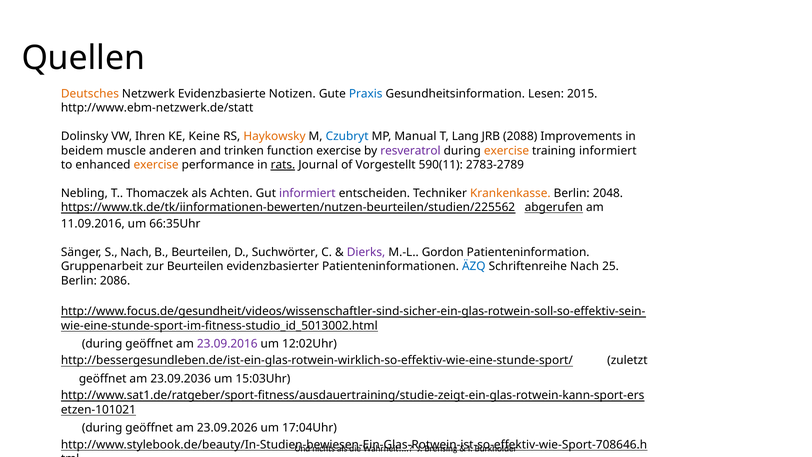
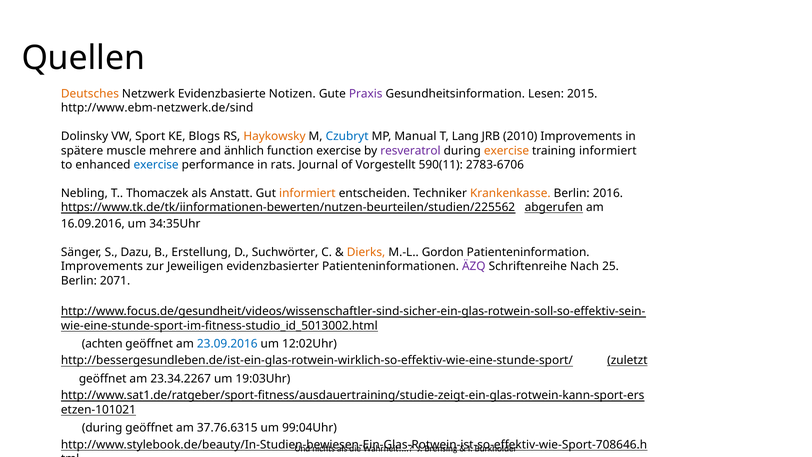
Praxis colour: blue -> purple (366, 94)
http://www.ebm-netzwerk.de/statt: http://www.ebm-netzwerk.de/statt -> http://www.ebm-netzwerk.de/sind (157, 108)
Ihren: Ihren -> Sport (150, 136)
Keine: Keine -> Blogs (204, 136)
2088: 2088 -> 2010 (520, 136)
beidem: beidem -> spätere (82, 151)
anderen: anderen -> mehrere (173, 151)
trinken: trinken -> änhlich (244, 151)
exercise colour: orange -> blue (156, 165)
rats underline: present -> none (283, 165)
2783-2789: 2783-2789 -> 2783-6706 (495, 165)
Achten: Achten -> Anstatt (231, 193)
informiert colour: purple -> orange (307, 193)
2048: 2048 -> 2016 (608, 193)
11.09.2016: 11.09.2016 -> 16.09.2016 (93, 224)
66:35Uhr: 66:35Uhr -> 34:35Uhr (175, 224)
S Nach: Nach -> Dazu (136, 252)
B Beurteilen: Beurteilen -> Erstellung (201, 252)
Dierks colour: purple -> orange (366, 252)
Gruppenarbeit: Gruppenarbeit -> Improvements (102, 266)
zur Beurteilen: Beurteilen -> Jeweiligen (195, 266)
ÄZQ colour: blue -> purple (474, 266)
2086: 2086 -> 2071 (115, 280)
during: during -> achten (102, 344)
23.09.2016 colour: purple -> blue (227, 344)
zuletzt underline: none -> present (627, 360)
23.09.2036: 23.09.2036 -> 23.34.2267 (181, 379)
15:03Uhr: 15:03Uhr -> 19:03Uhr (263, 379)
23.09.2026: 23.09.2026 -> 37.76.6315 (227, 428)
17:04Uhr: 17:04Uhr -> 99:04Uhr (310, 428)
